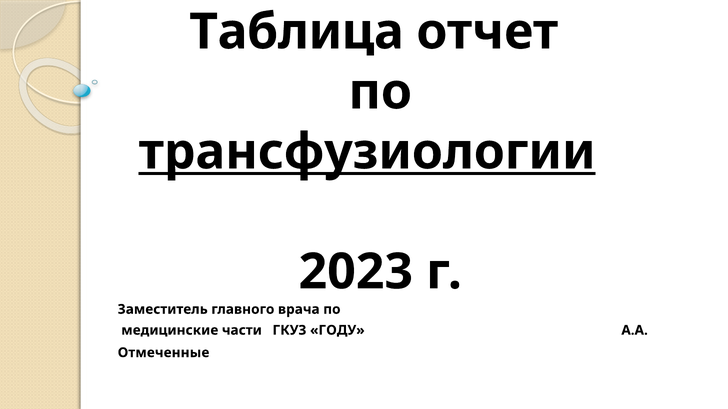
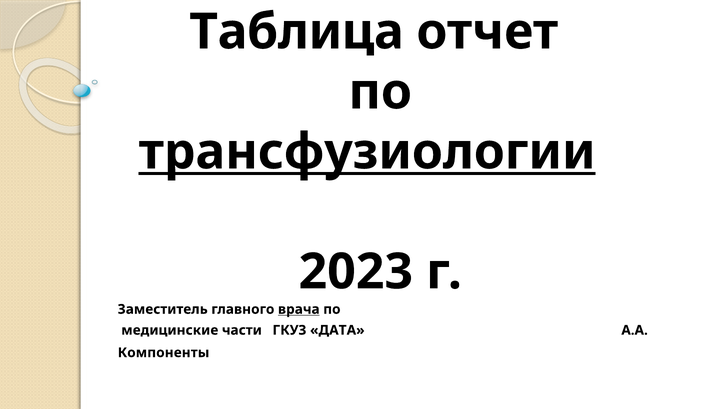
врача underline: none -> present (299, 310)
ГОДУ: ГОДУ -> ДАТА (337, 331)
Отмеченные: Отмеченные -> Компоненты (164, 353)
